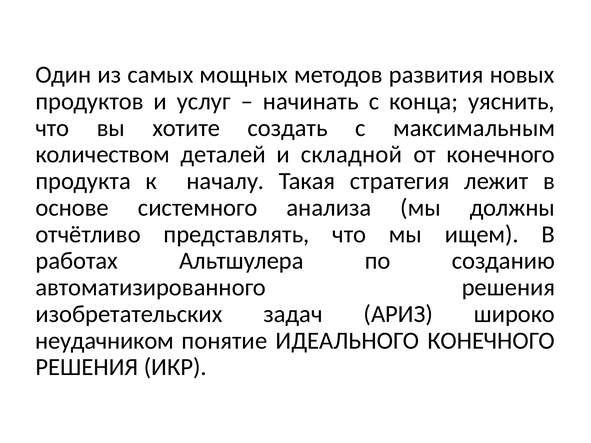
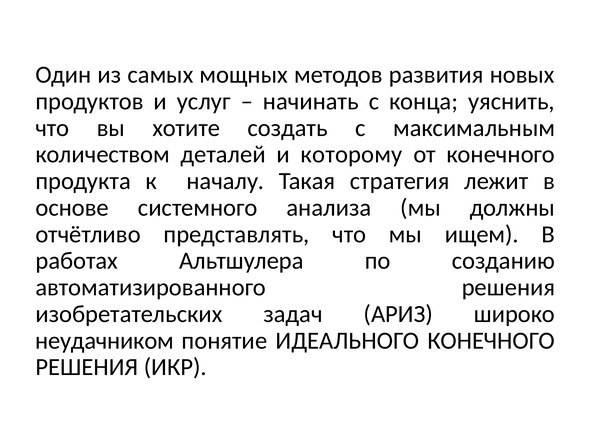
складной: складной -> которому (352, 155)
